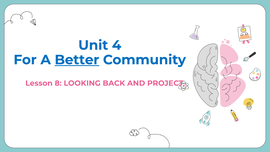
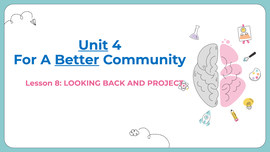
Unit underline: none -> present (93, 45)
